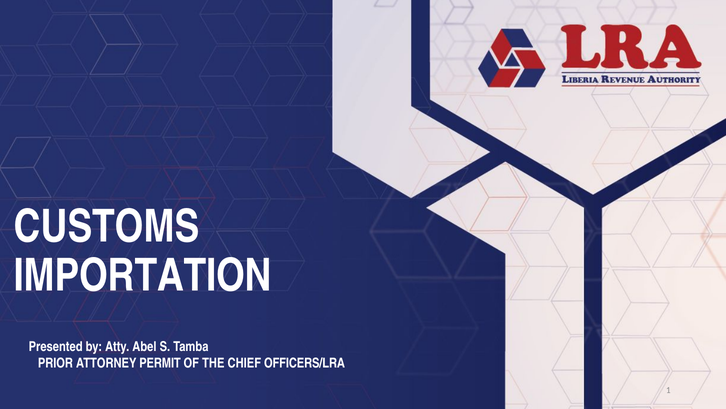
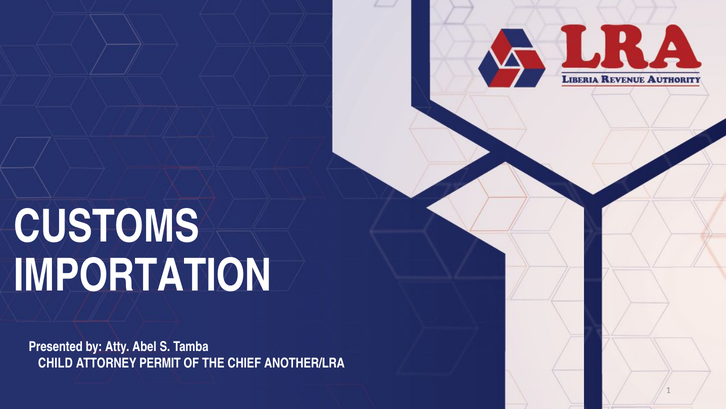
PRIOR: PRIOR -> CHILD (55, 363)
OFFICERS/LRA: OFFICERS/LRA -> ANOTHER/LRA (304, 363)
